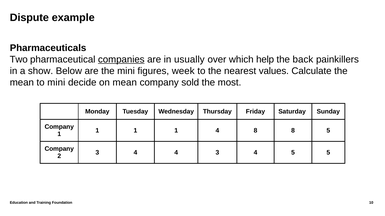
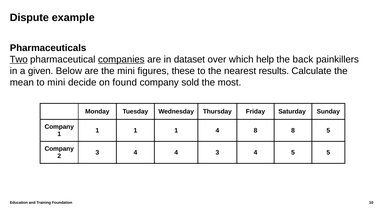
Two underline: none -> present (19, 60)
usually: usually -> dataset (189, 60)
show: show -> given (41, 71)
week: week -> these (183, 71)
values: values -> results (274, 71)
on mean: mean -> found (125, 83)
